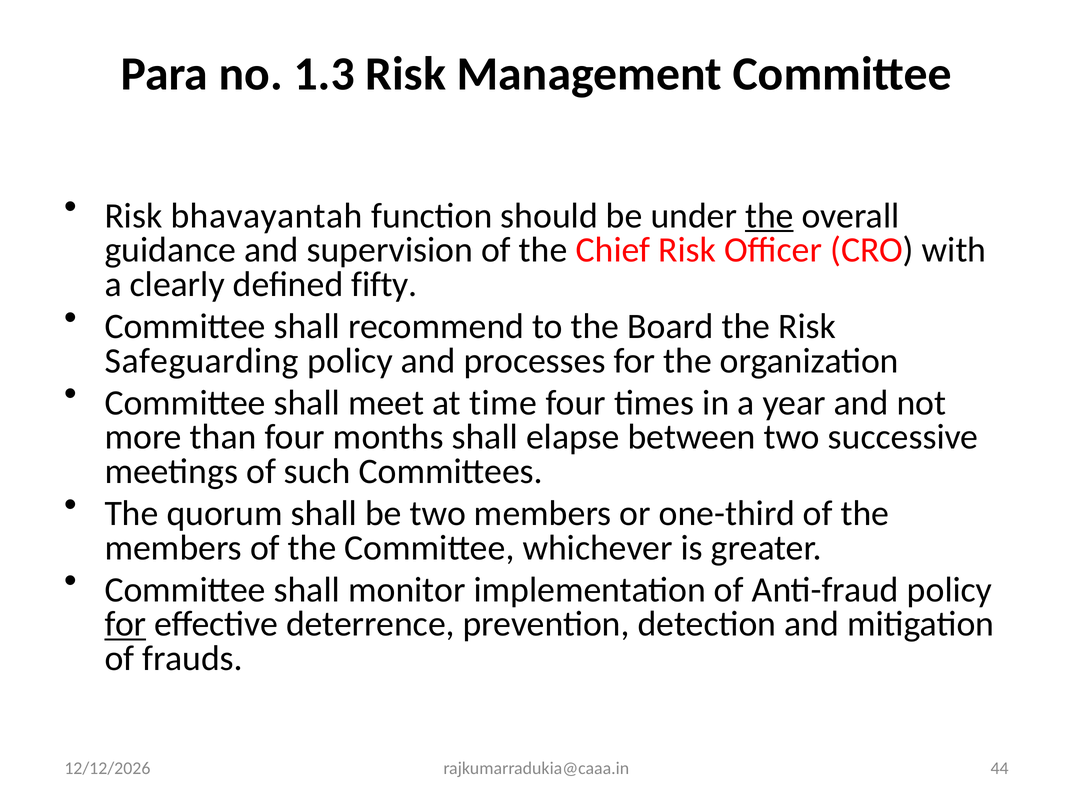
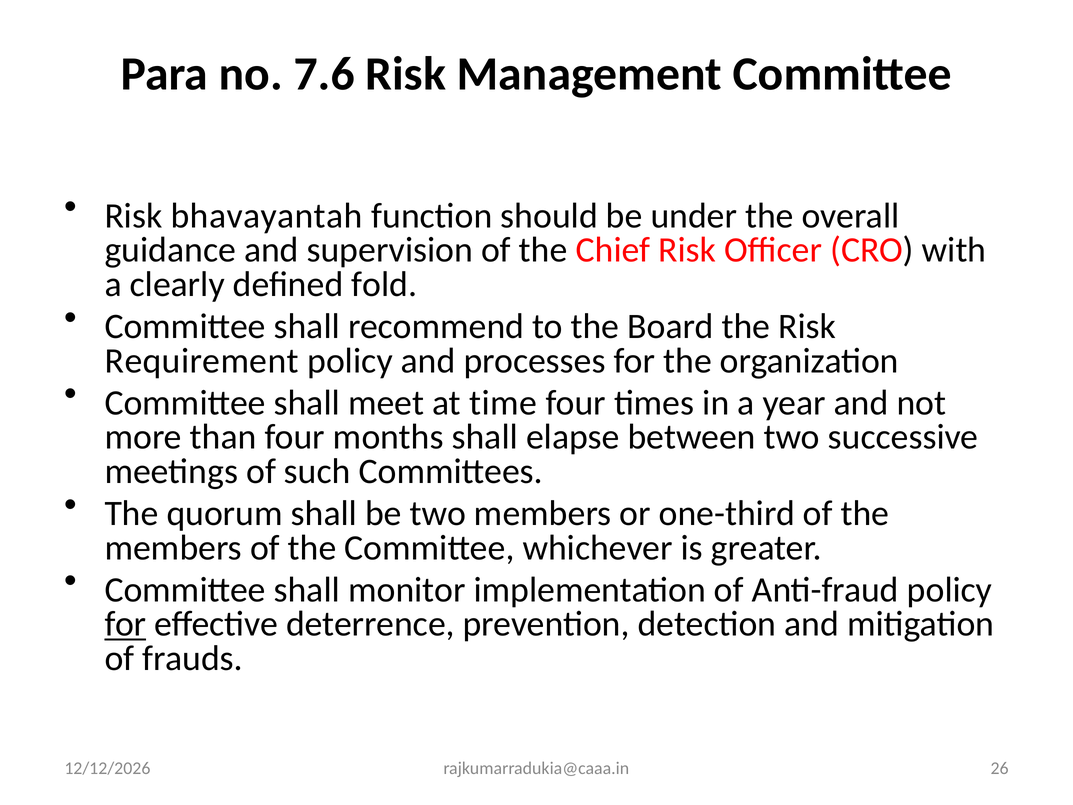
1.3: 1.3 -> 7.6 (324, 74)
the underline: present -> none (769, 216)
fifty: fifty -> fold (384, 284)
Safeguarding: Safeguarding -> Requirement (202, 361)
44: 44 -> 26 (1000, 768)
